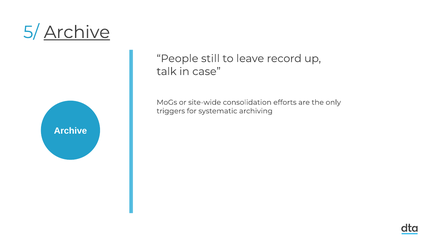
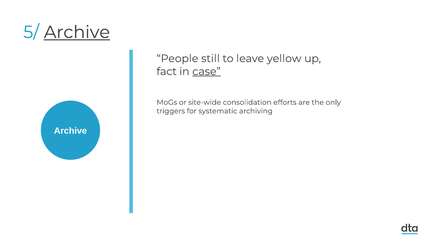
record: record -> yellow (284, 59)
talk: talk -> fact (167, 71)
case underline: none -> present (206, 71)
